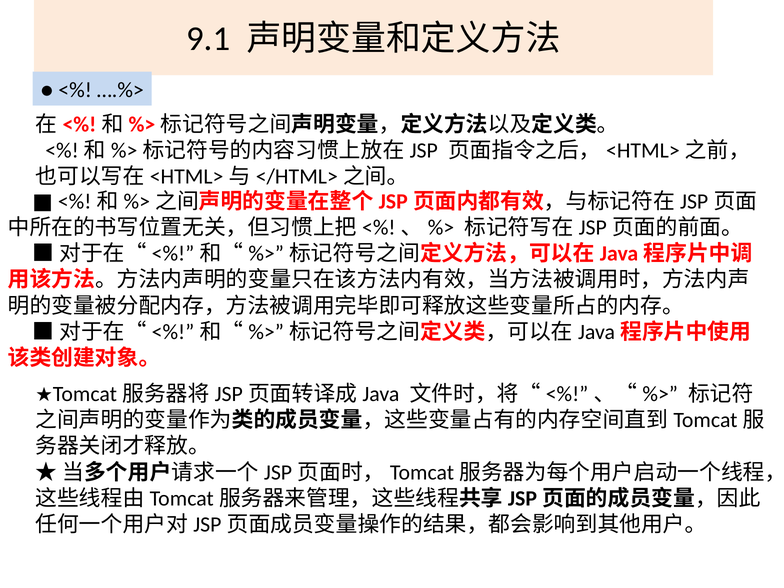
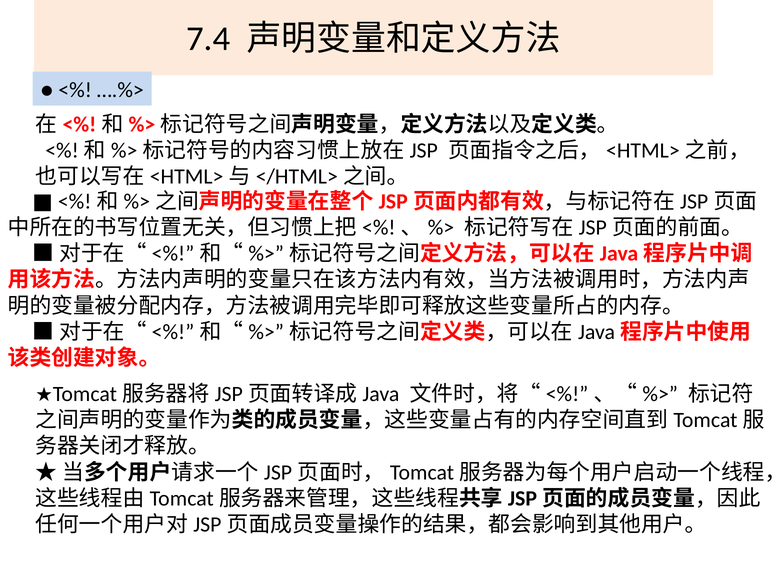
9.1: 9.1 -> 7.4 (208, 39)
